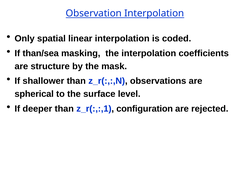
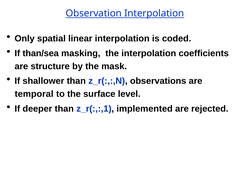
spherical: spherical -> temporal (34, 94)
configuration: configuration -> implemented (145, 109)
